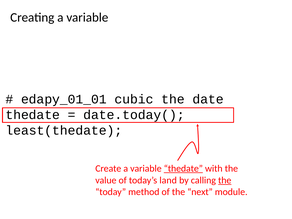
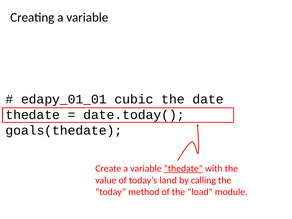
least(thedate: least(thedate -> goals(thedate (64, 130)
the underline: present -> none (225, 180)
next: next -> load (200, 192)
